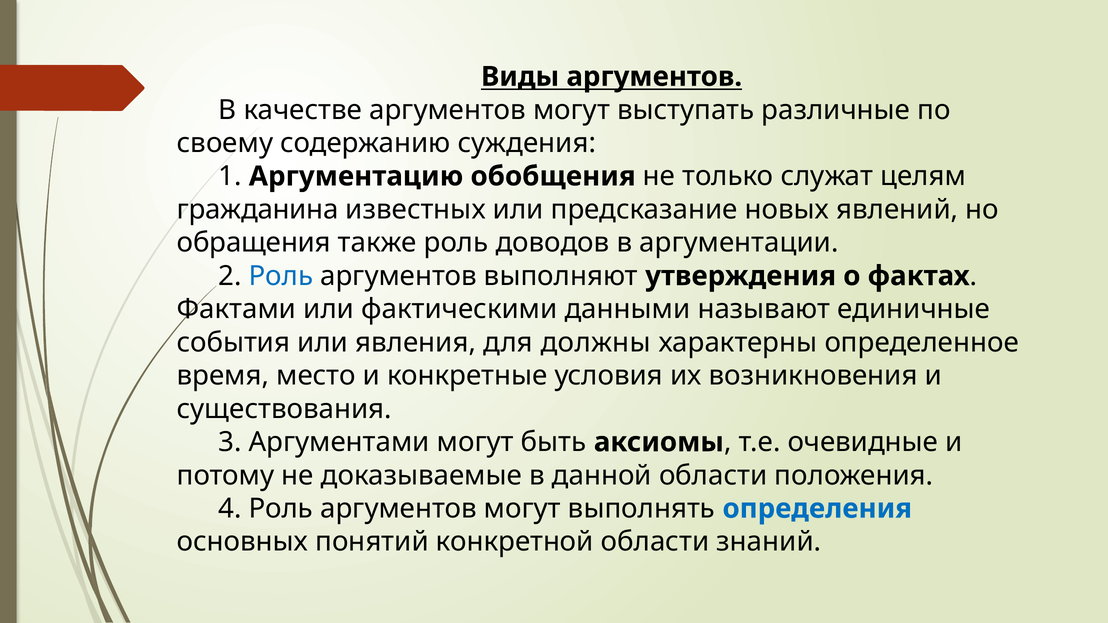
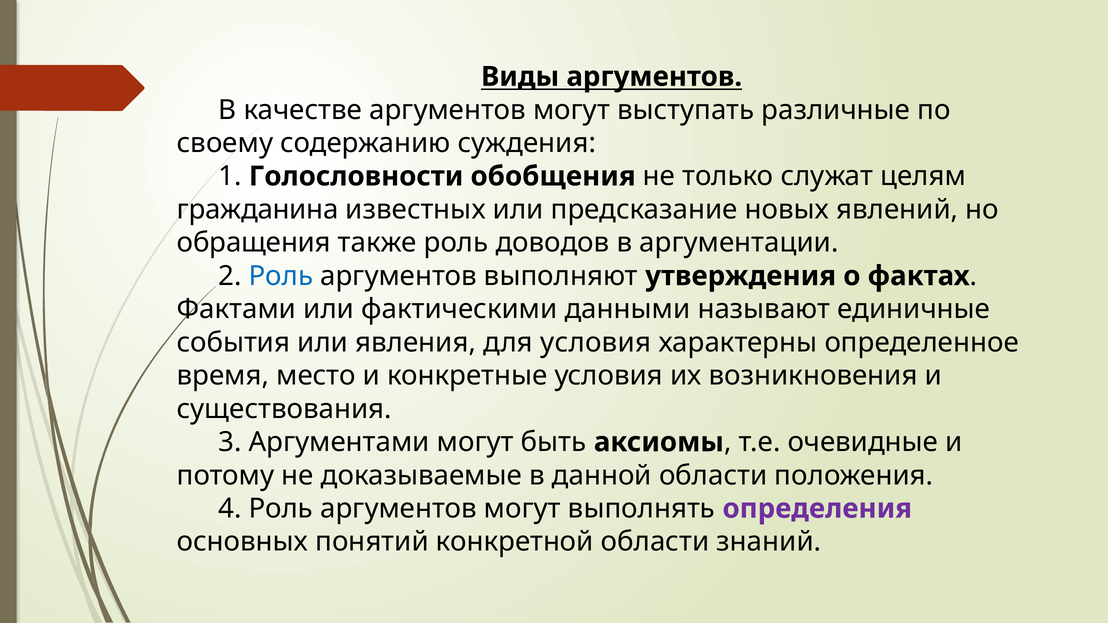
Аргументацию: Аргументацию -> Голословности (356, 176)
для должны: должны -> условия (596, 343)
определения colour: blue -> purple (817, 509)
